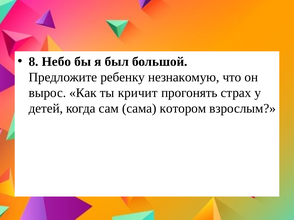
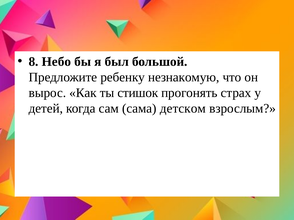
кричит: кричит -> стишок (138, 93)
котором: котором -> детском (183, 109)
